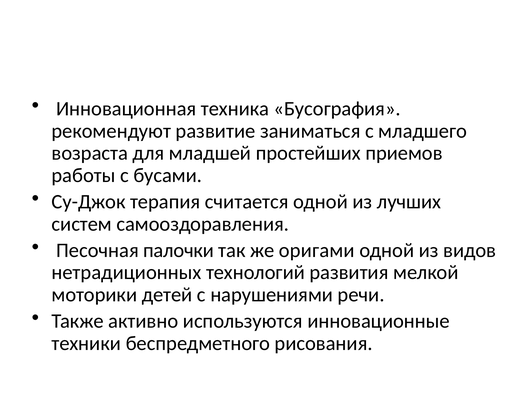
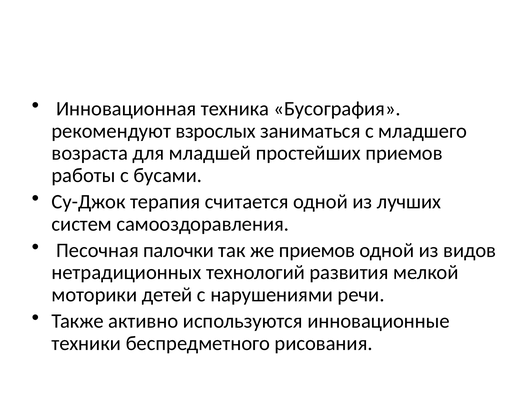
развитие: развитие -> взрослых (216, 131)
же оригами: оригами -> приемов (317, 251)
